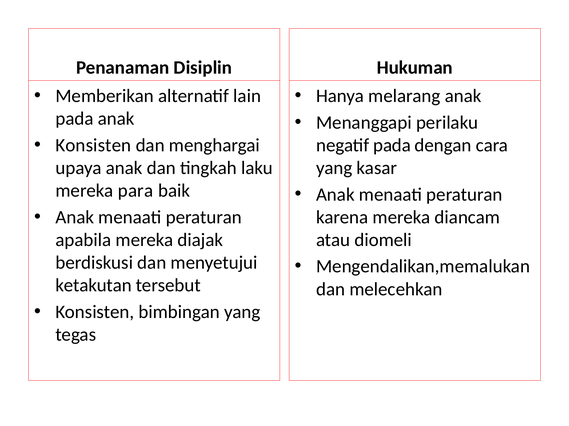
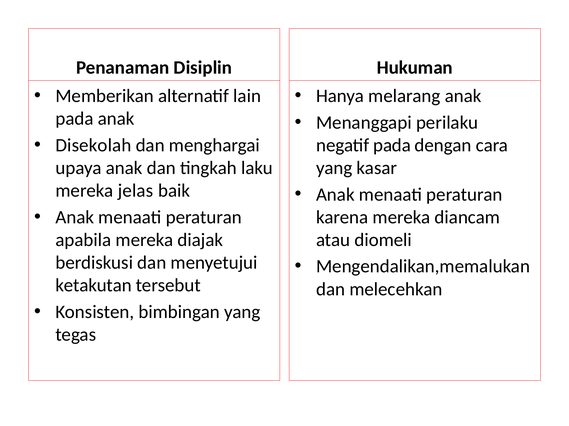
Konsisten: Konsisten -> Disekolah (93, 145)
para: para -> jelas (136, 191)
